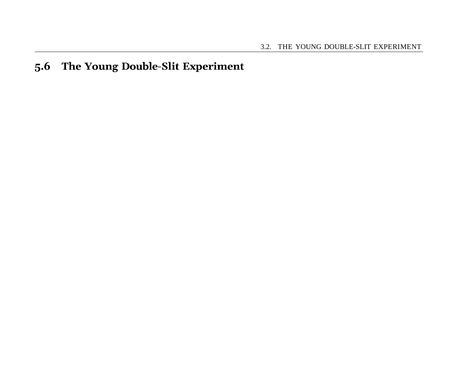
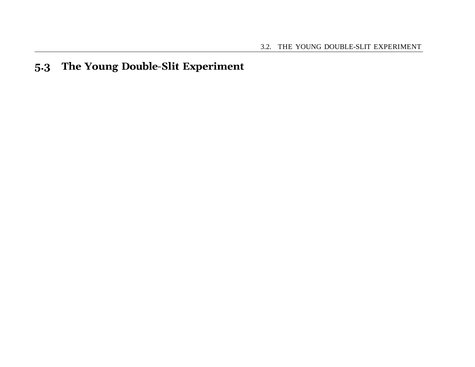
5.6: 5.6 -> 5.3 (42, 66)
